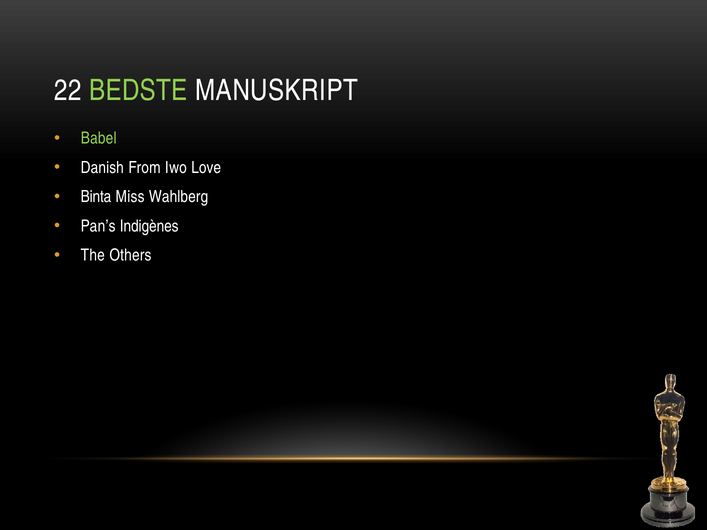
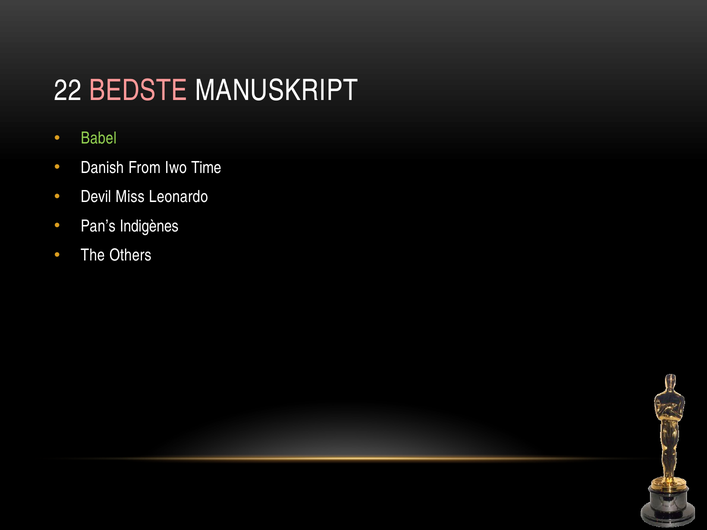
BEDSTE colour: light green -> pink (138, 90)
Love: Love -> Time (206, 168)
Binta: Binta -> Devil (96, 197)
Wahlberg: Wahlberg -> Leonardo (178, 197)
